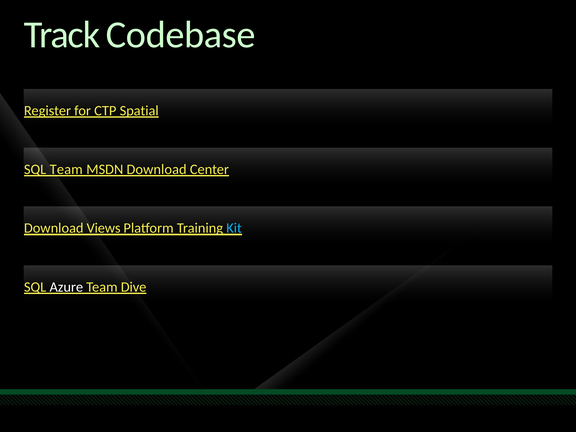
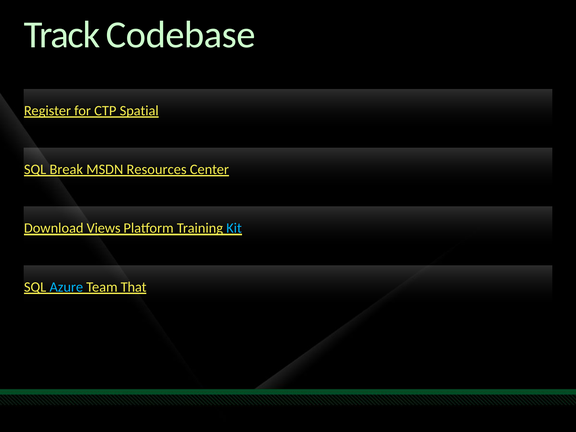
SQL Team: Team -> Break (66, 169)
MSDN Download: Download -> Resources (157, 169)
Azure colour: white -> light blue (66, 287)
Dive: Dive -> That (134, 287)
